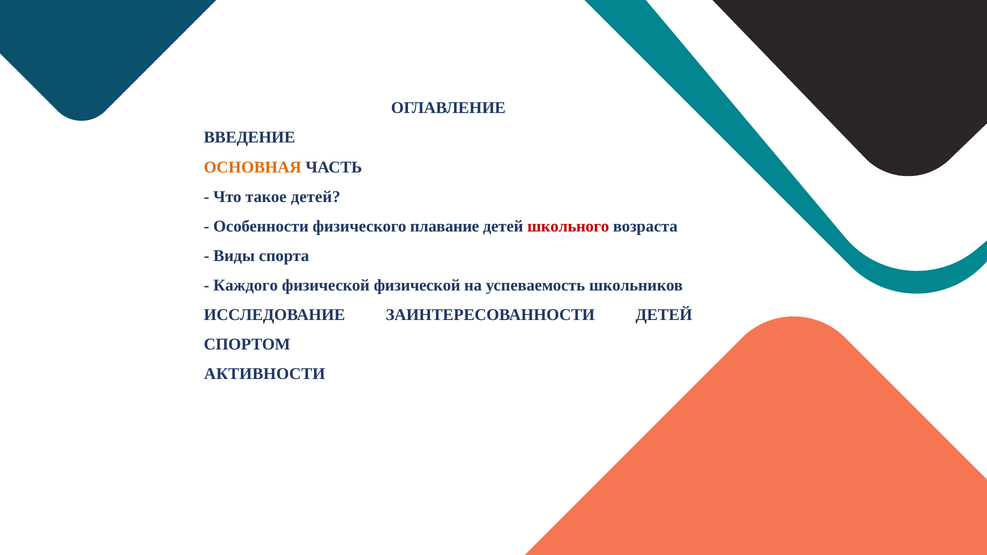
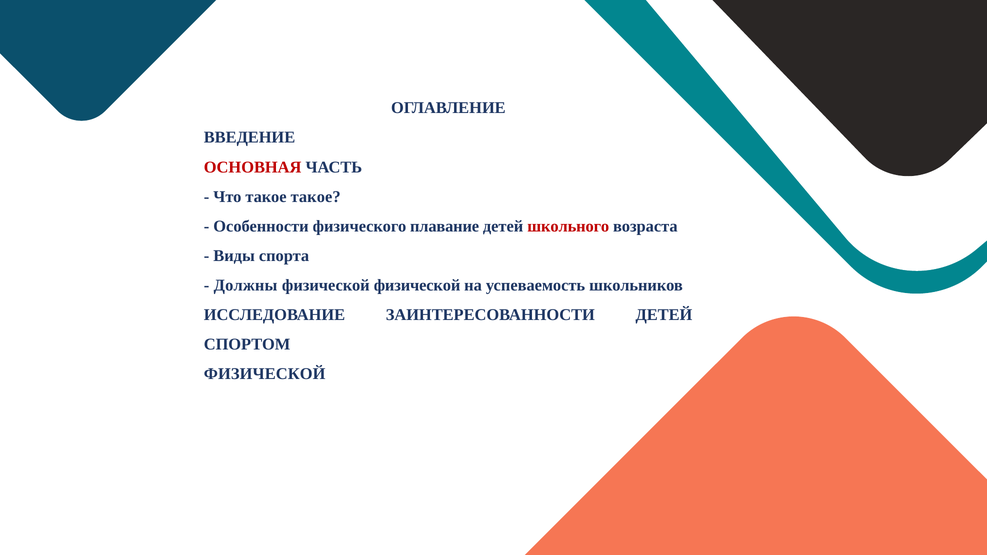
ОСНОВНАЯ colour: orange -> red (253, 167)
такое детей: детей -> такое (316, 197)
Каждого: Каждого -> Должны (246, 285)
АКТИВНОСТИ: АКТИВНОСТИ -> ФИЗИЧЕСКОЙ (265, 374)
